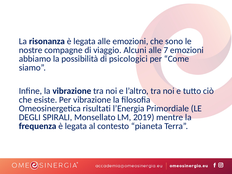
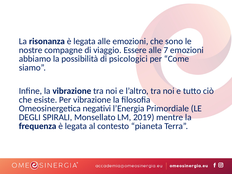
Alcuni: Alcuni -> Essere (135, 50)
risultati: risultati -> negativi (97, 108)
